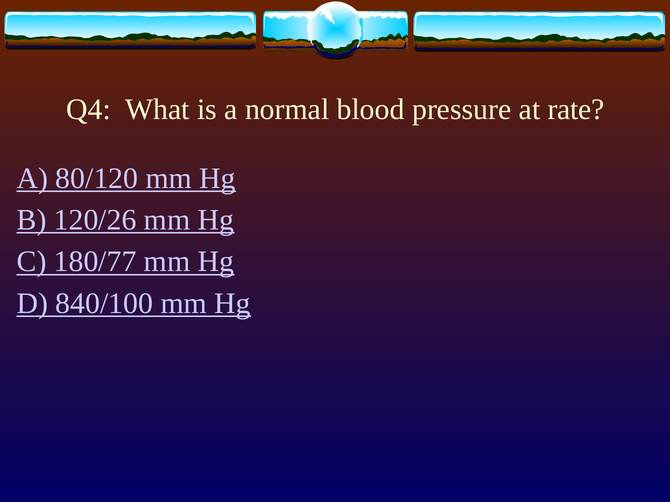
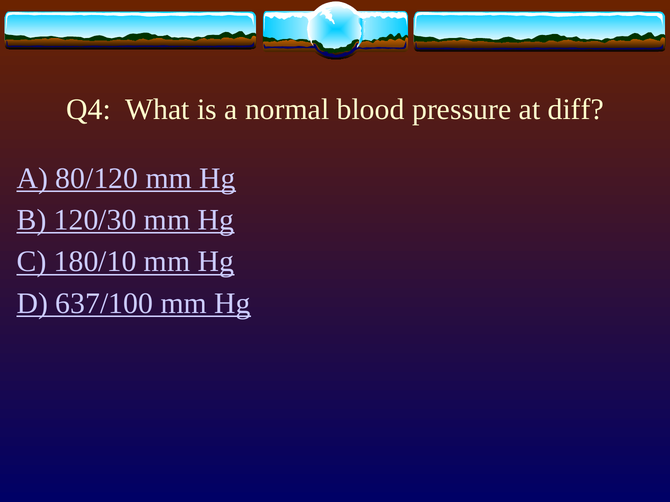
rate: rate -> diff (576, 110)
120/26: 120/26 -> 120/30 (95, 220)
180/77: 180/77 -> 180/10 (95, 262)
840/100: 840/100 -> 637/100 (104, 303)
